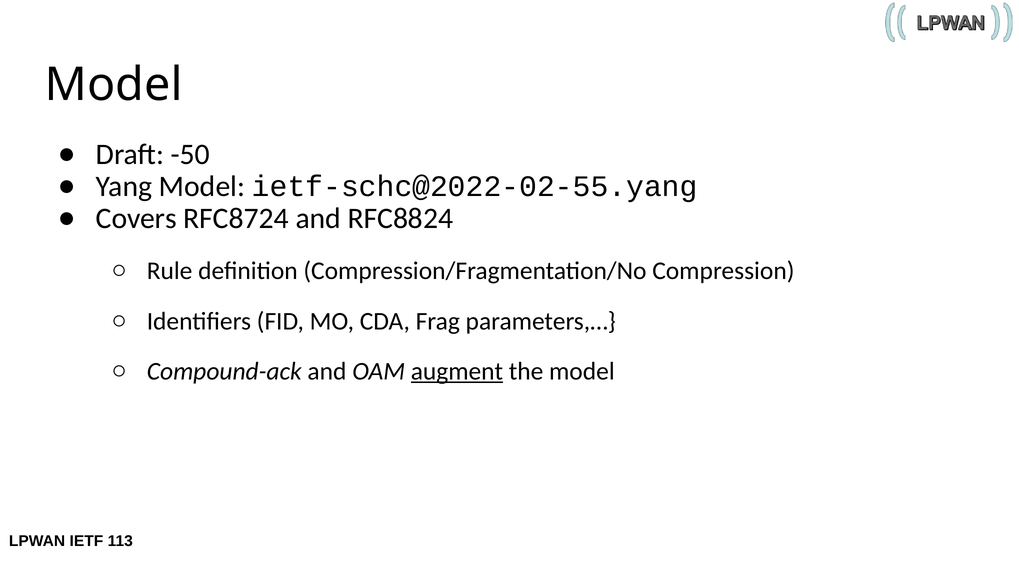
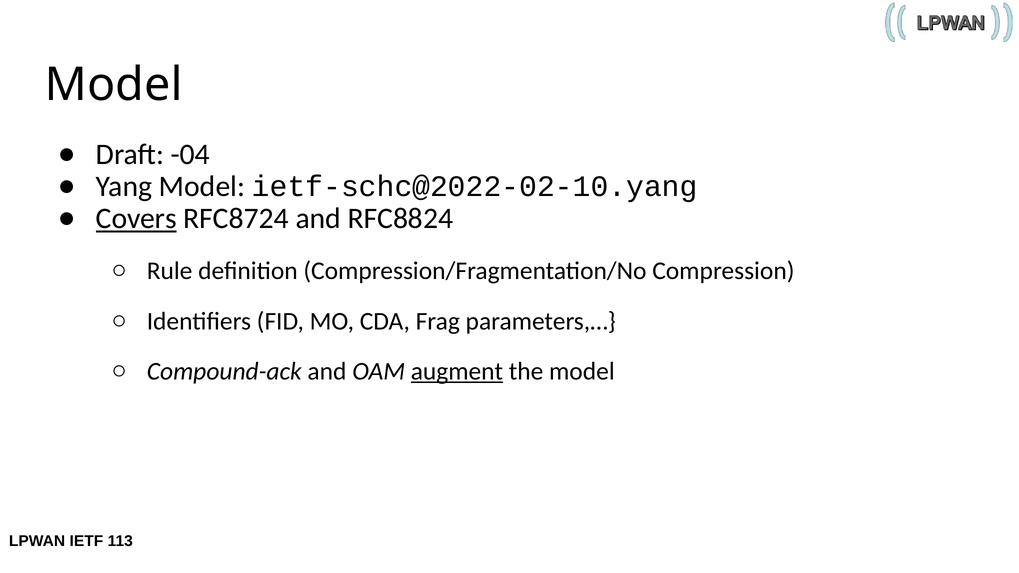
-50: -50 -> -04 (190, 154)
ietf-schc@2022-02-55.yang: ietf-schc@2022-02-55.yang -> ietf-schc@2022-02-10.yang (475, 187)
Covers underline: none -> present (136, 219)
